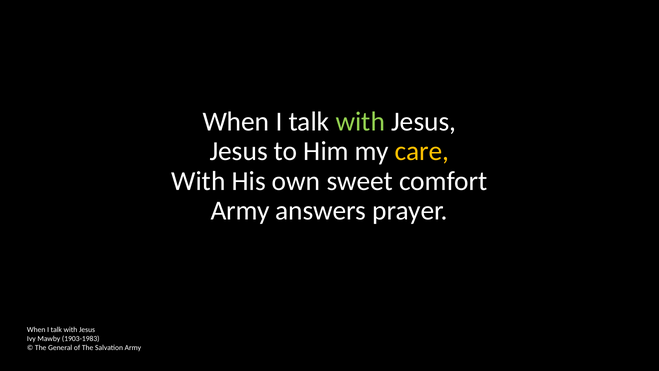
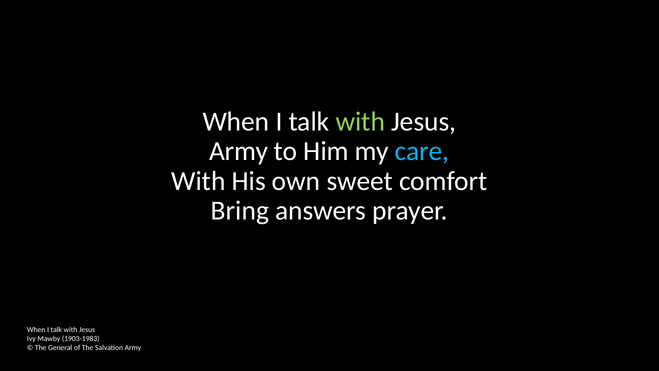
Jesus: Jesus -> Army (239, 151)
care colour: yellow -> light blue (422, 151)
Army: Army -> Bring (240, 211)
